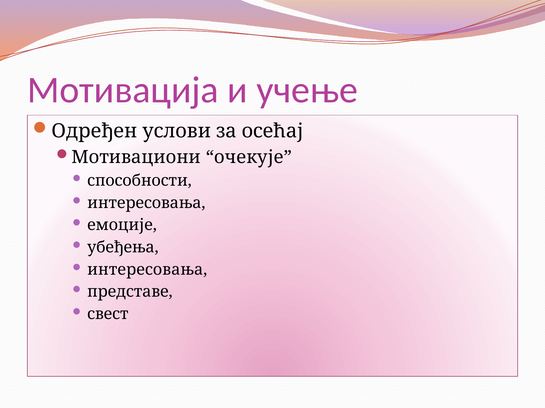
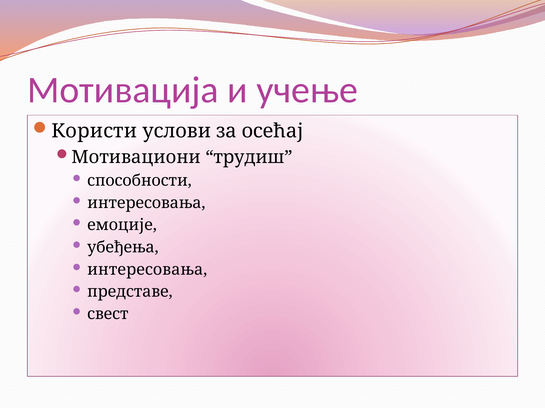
Одређен: Одређен -> Користи (94, 131)
очекује: очекује -> трудиш (249, 158)
